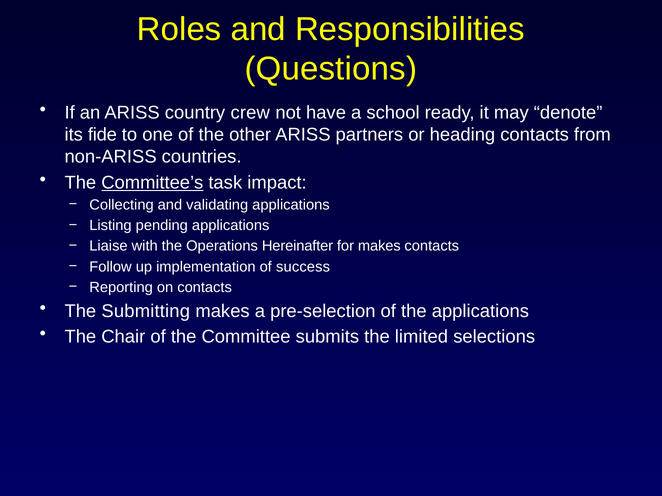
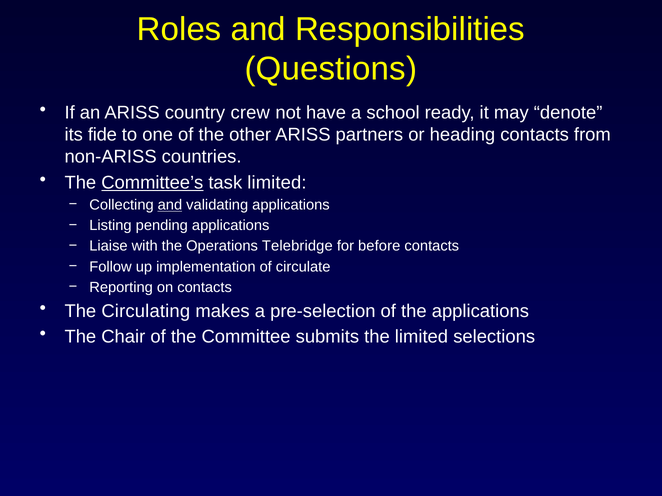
task impact: impact -> limited (277, 183)
and underline: none -> present (170, 205)
Hereinafter: Hereinafter -> Telebridge (297, 246)
for makes: makes -> before (379, 246)
success: success -> circulate (303, 267)
Submitting: Submitting -> Circulating (146, 311)
